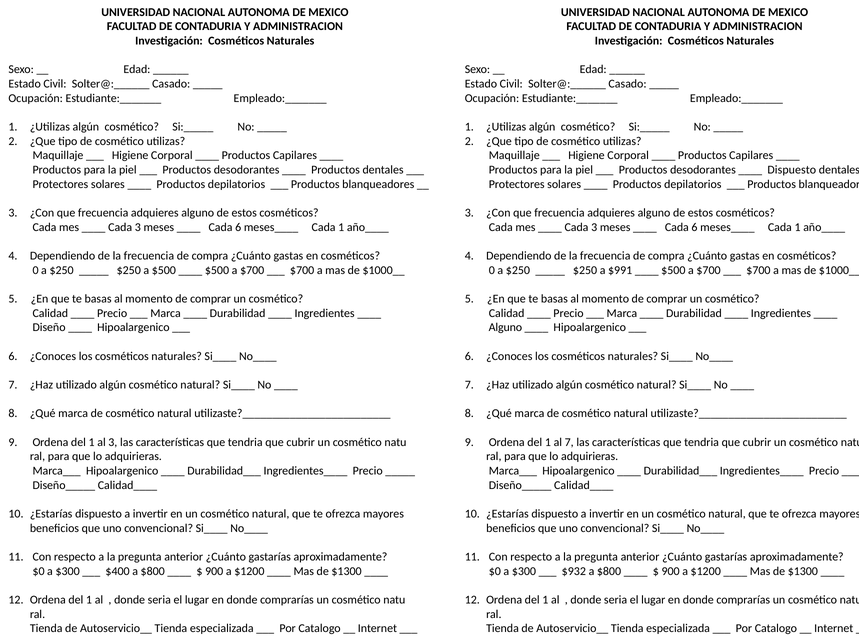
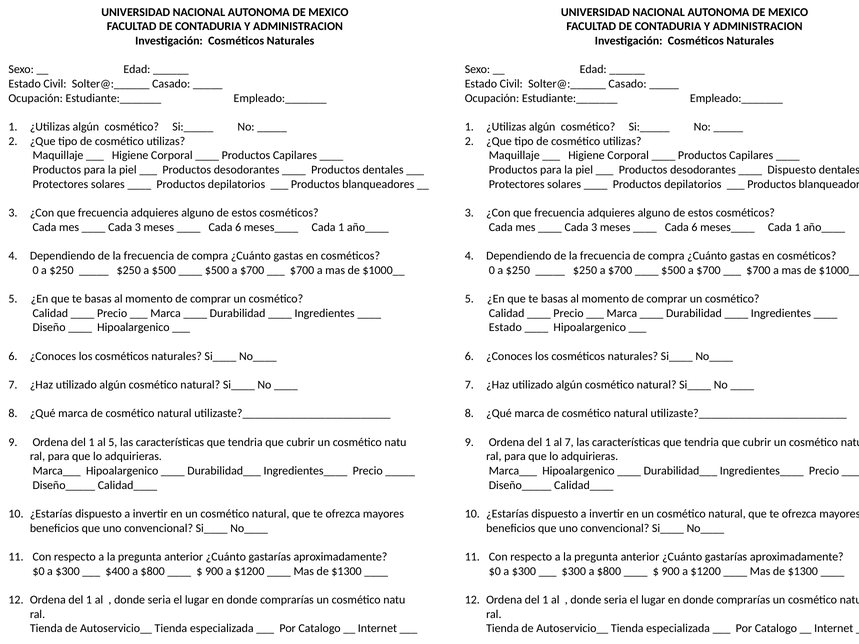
$250 a $991: $991 -> $700 (620, 270)
Alguno: Alguno -> Estado (505, 328)
al 3: 3 -> 5 (113, 442)
$932: $932 -> $300 (574, 571)
